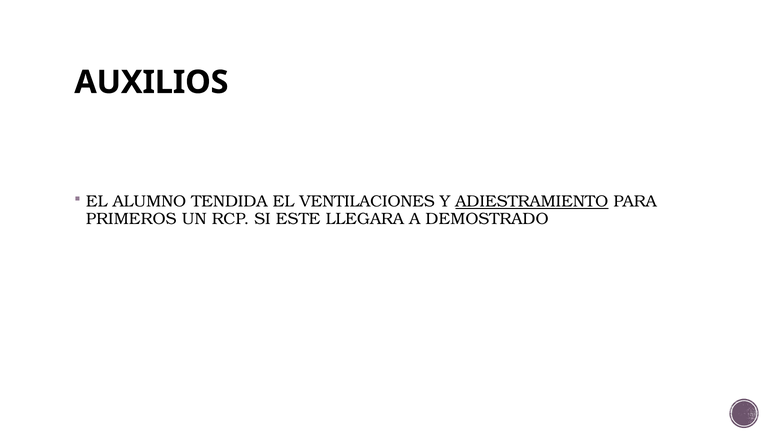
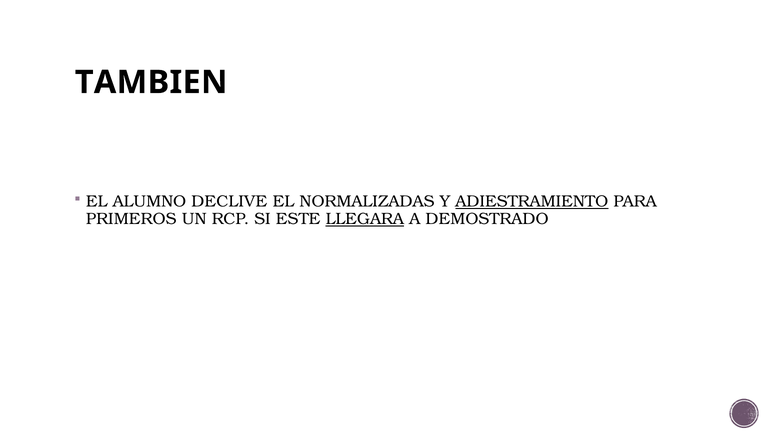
AUXILIOS: AUXILIOS -> TAMBIEN (151, 82)
TENDIDA: TENDIDA -> DECLIVE (229, 201)
VENTILACIONES: VENTILACIONES -> NORMALIZADAS (367, 201)
LLEGARA underline: none -> present (365, 219)
